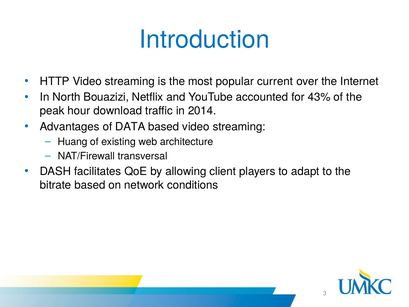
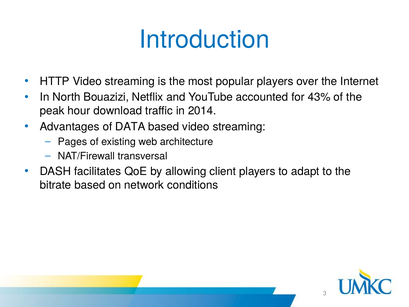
popular current: current -> players (275, 81)
Huang: Huang -> Pages (72, 142)
